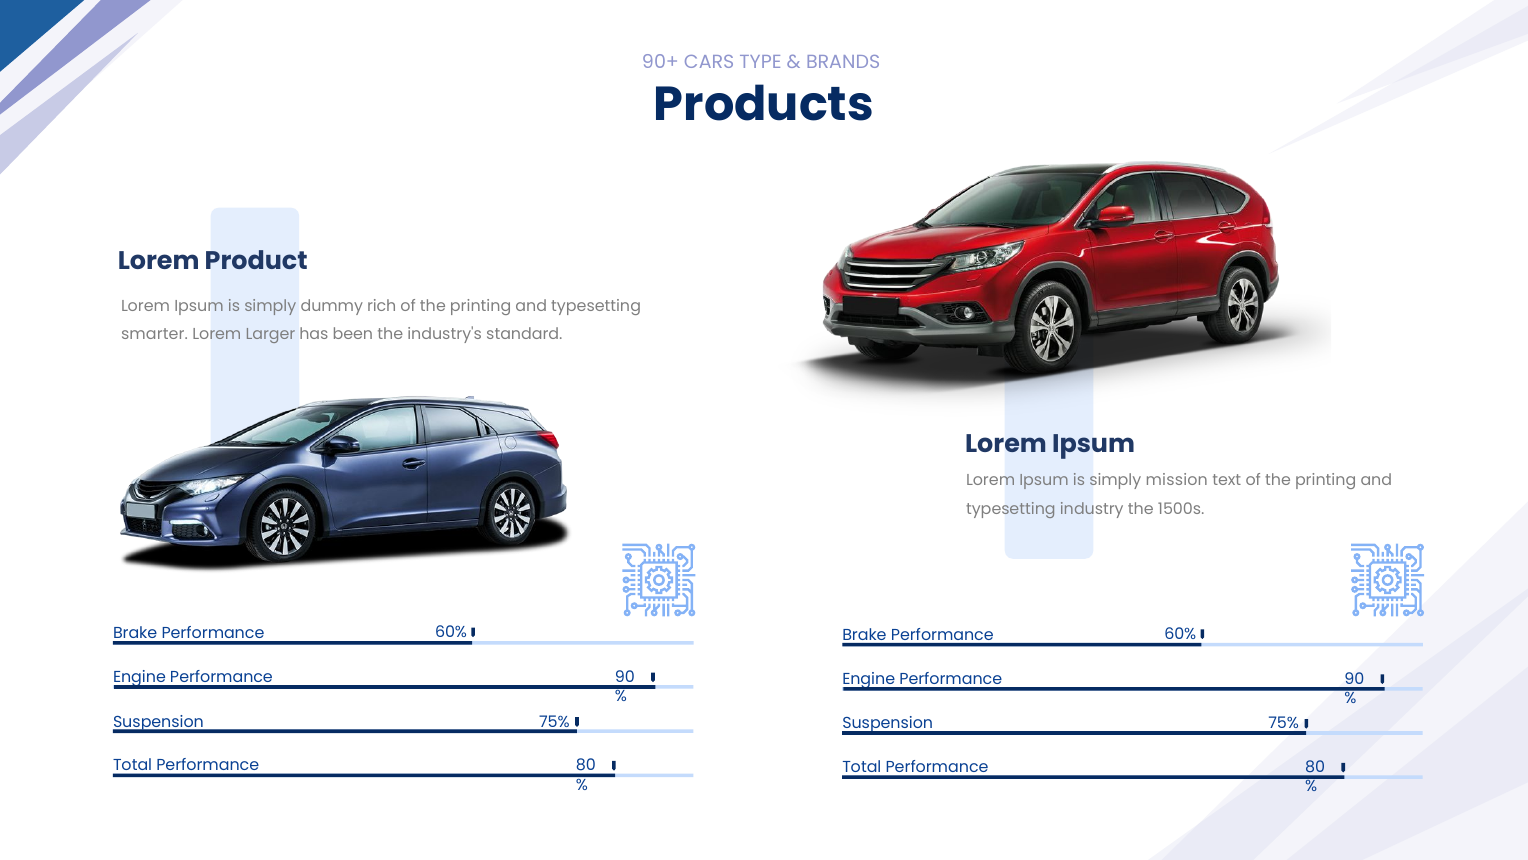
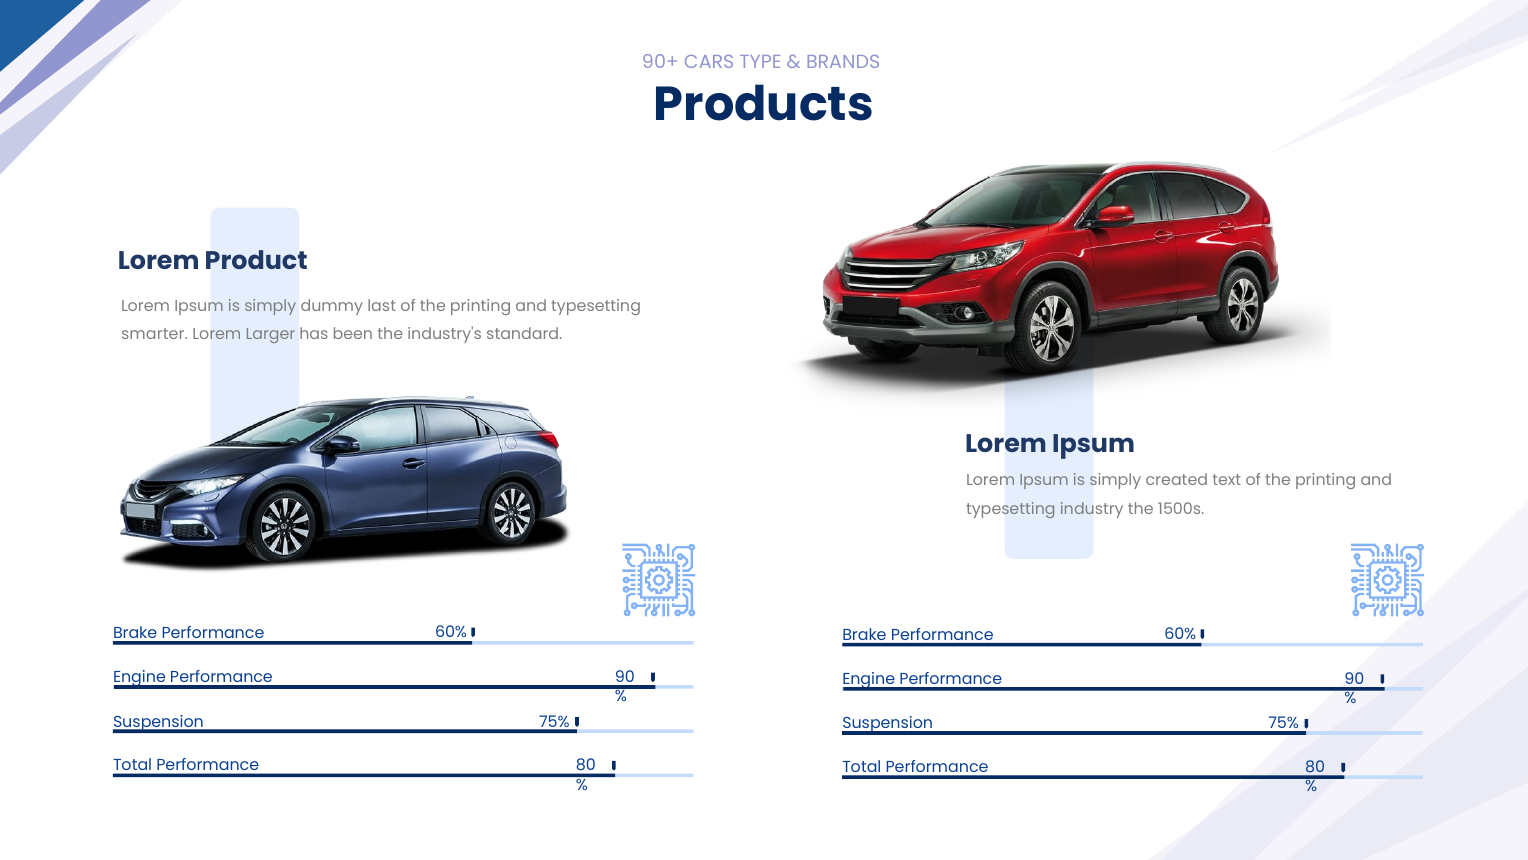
rich: rich -> last (382, 306)
mission: mission -> created (1177, 480)
